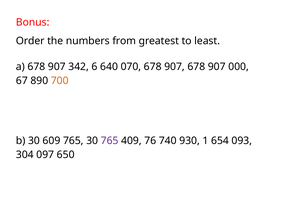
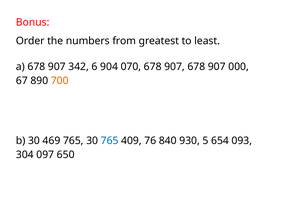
640: 640 -> 904 (109, 67)
609: 609 -> 469 (51, 141)
765 colour: purple -> blue (110, 141)
740: 740 -> 840 (168, 141)
1: 1 -> 5 (205, 141)
